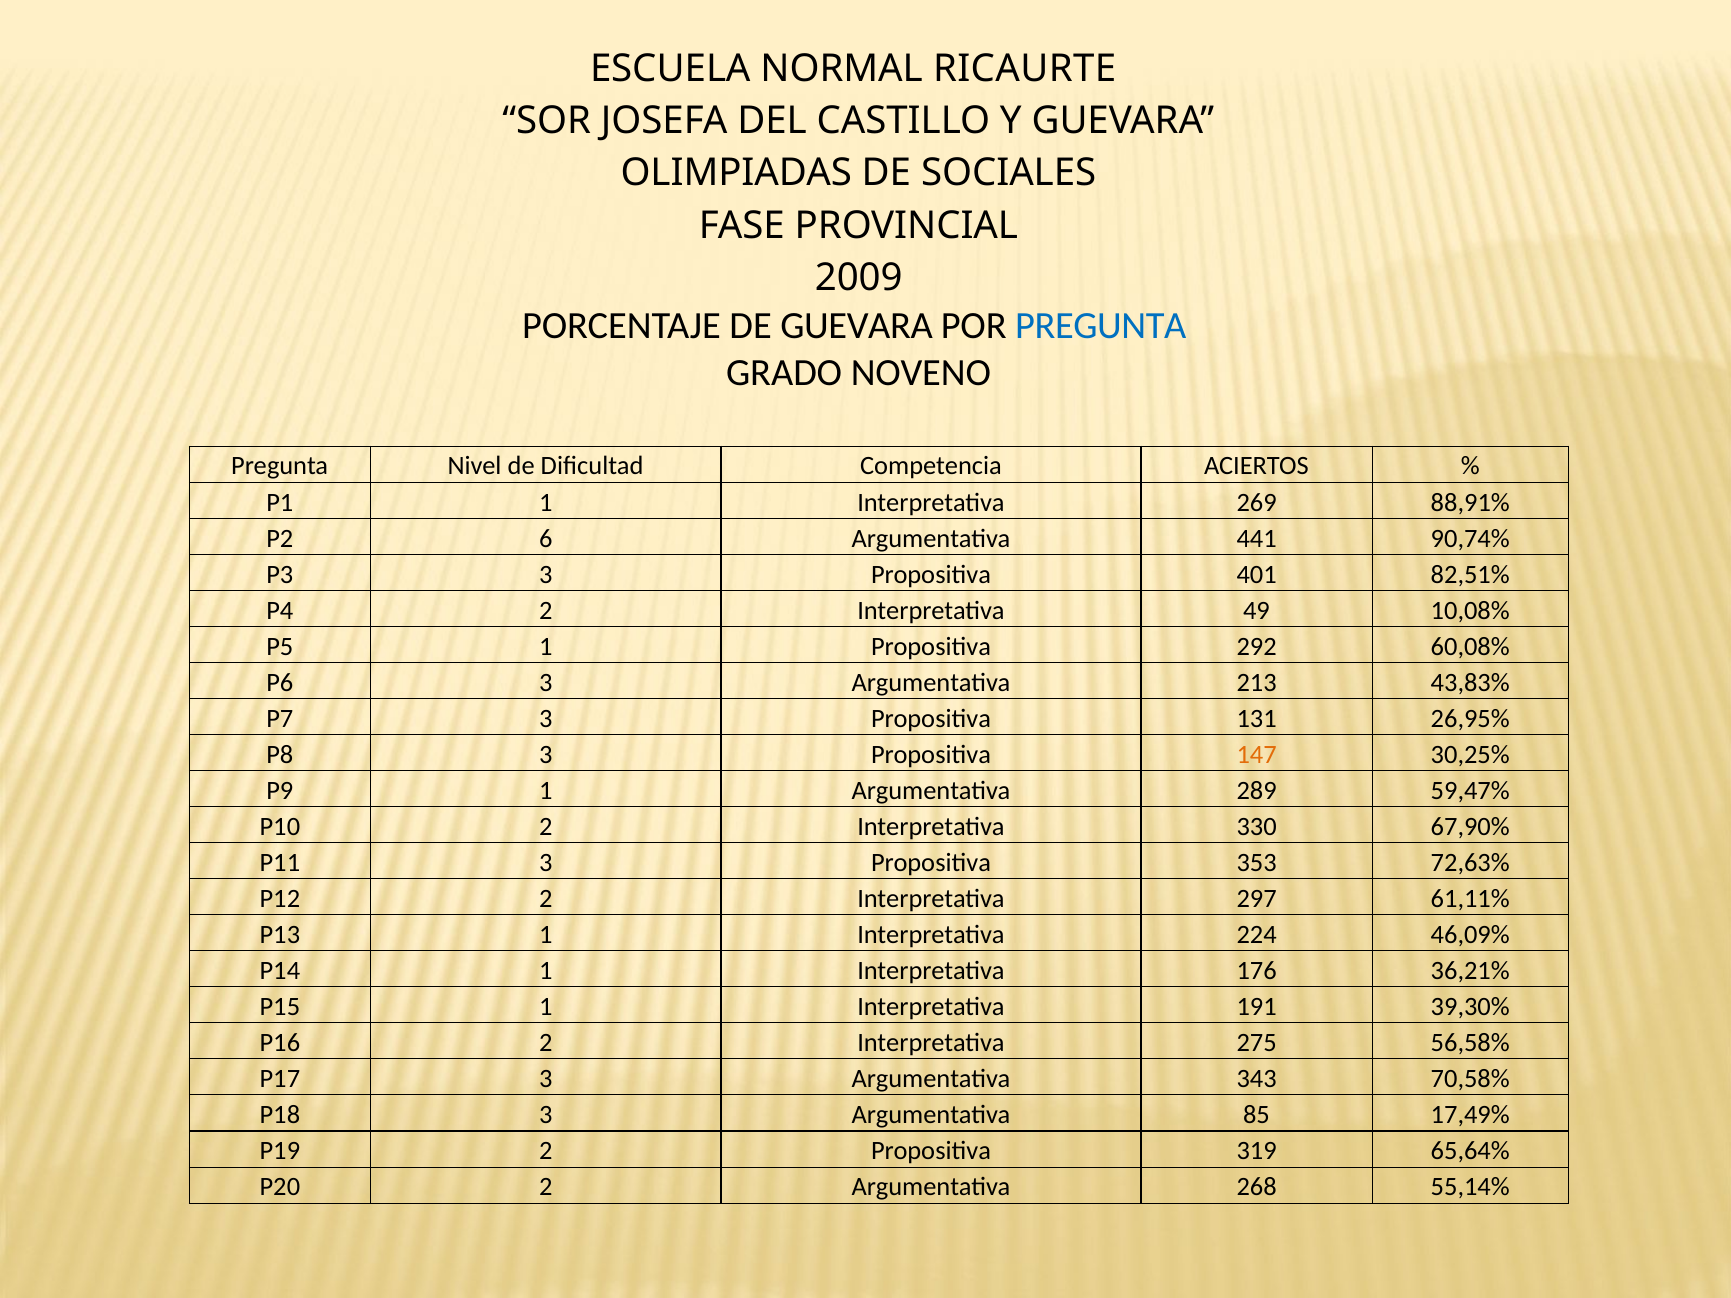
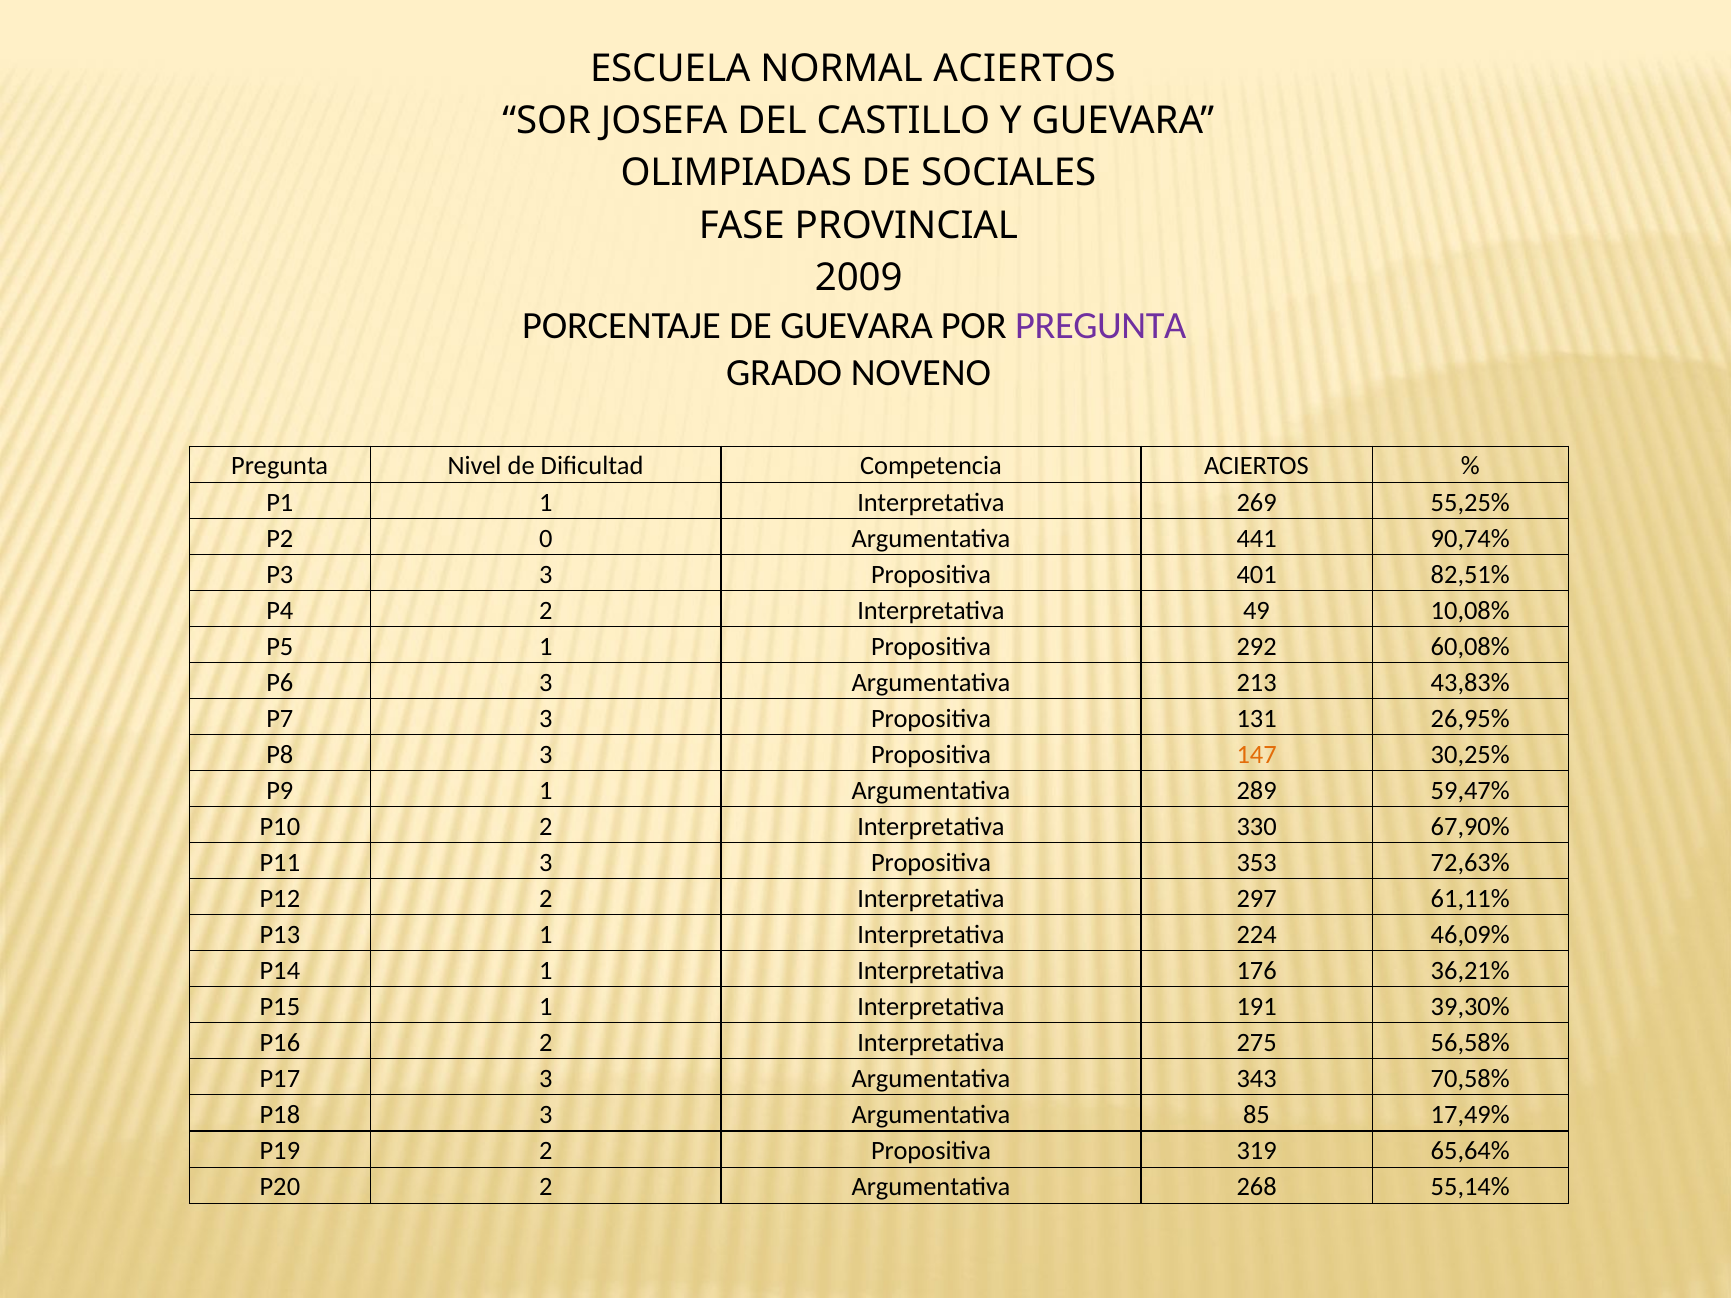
NORMAL RICAURTE: RICAURTE -> ACIERTOS (1025, 69)
PREGUNTA colour: blue -> purple (1101, 326)
88,91%: 88,91% -> 55,25% (1470, 502)
6: 6 -> 0 (546, 538)
